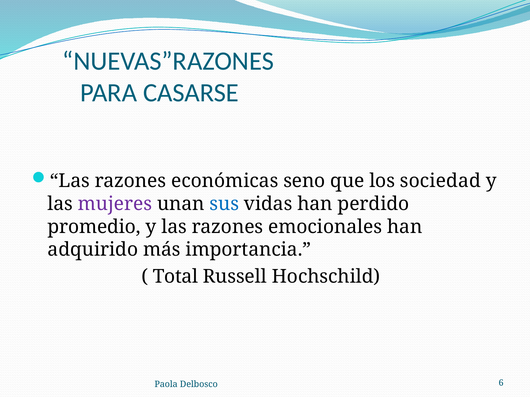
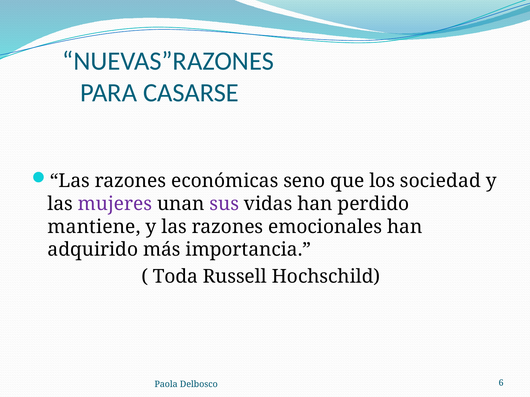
sus colour: blue -> purple (224, 204)
promedio: promedio -> mantiene (94, 227)
Total: Total -> Toda (175, 277)
